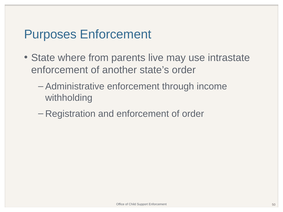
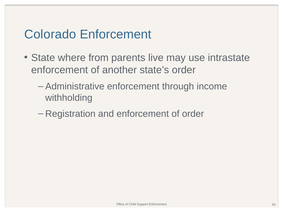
Purposes: Purposes -> Colorado (50, 34)
